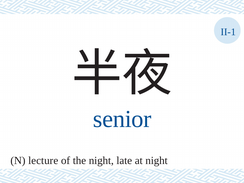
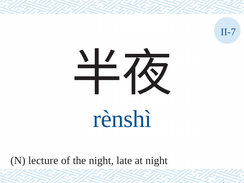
II-1: II-1 -> II-7 (228, 32)
senior: senior -> rènshì (122, 119)
